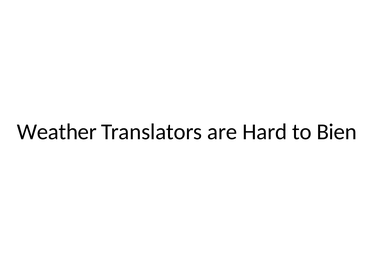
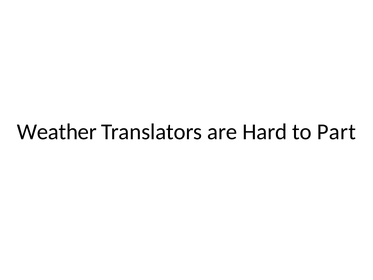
Bien: Bien -> Part (336, 132)
